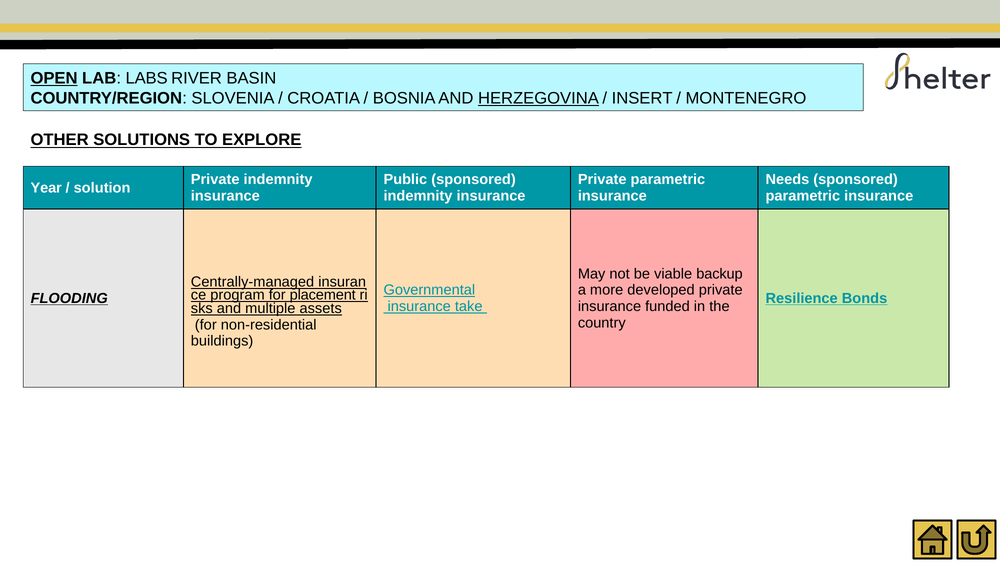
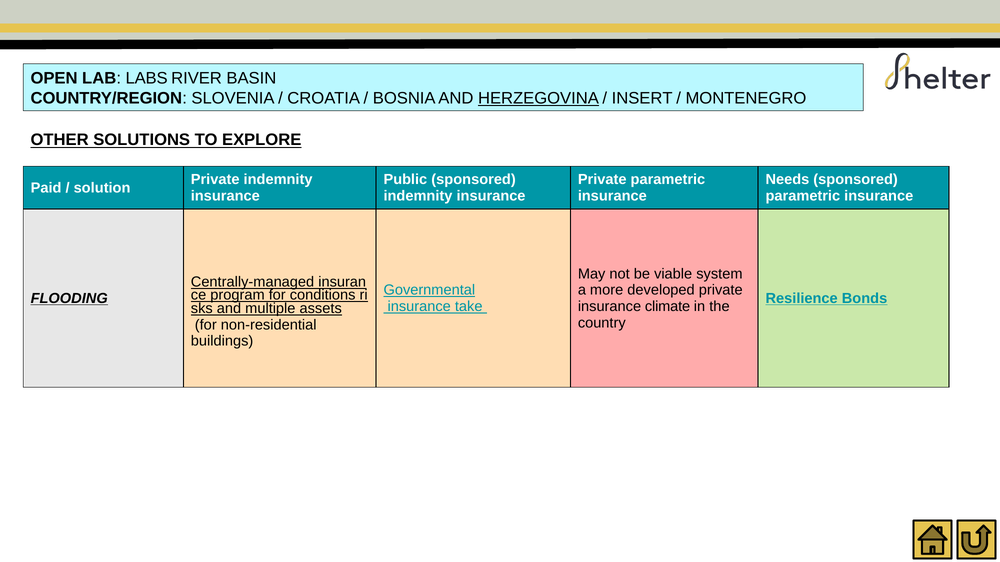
OPEN underline: present -> none (54, 79)
Year: Year -> Paid (46, 188)
backup: backup -> system (719, 274)
placement: placement -> conditions (323, 295)
funded: funded -> climate (668, 307)
